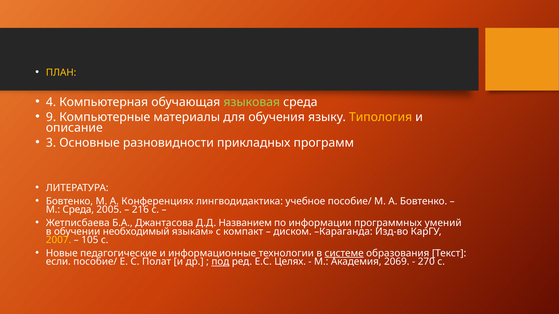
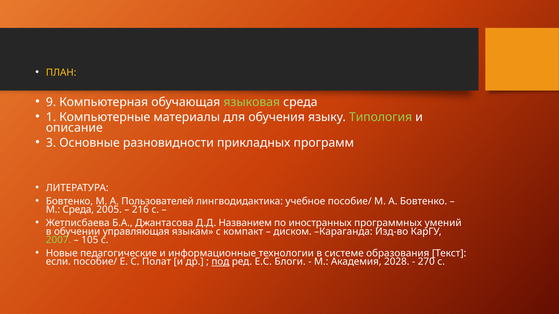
4: 4 -> 9 (51, 102)
9: 9 -> 1 (51, 117)
Типология colour: yellow -> light green (381, 117)
Конференциях: Конференциях -> Пользователей (158, 201)
информации: информации -> иностранных (320, 223)
необходимый: необходимый -> управляющая (136, 232)
2007 colour: yellow -> light green (59, 240)
системе underline: present -> none (344, 253)
Целях: Целях -> Блоги (290, 262)
2069: 2069 -> 2028 (397, 262)
